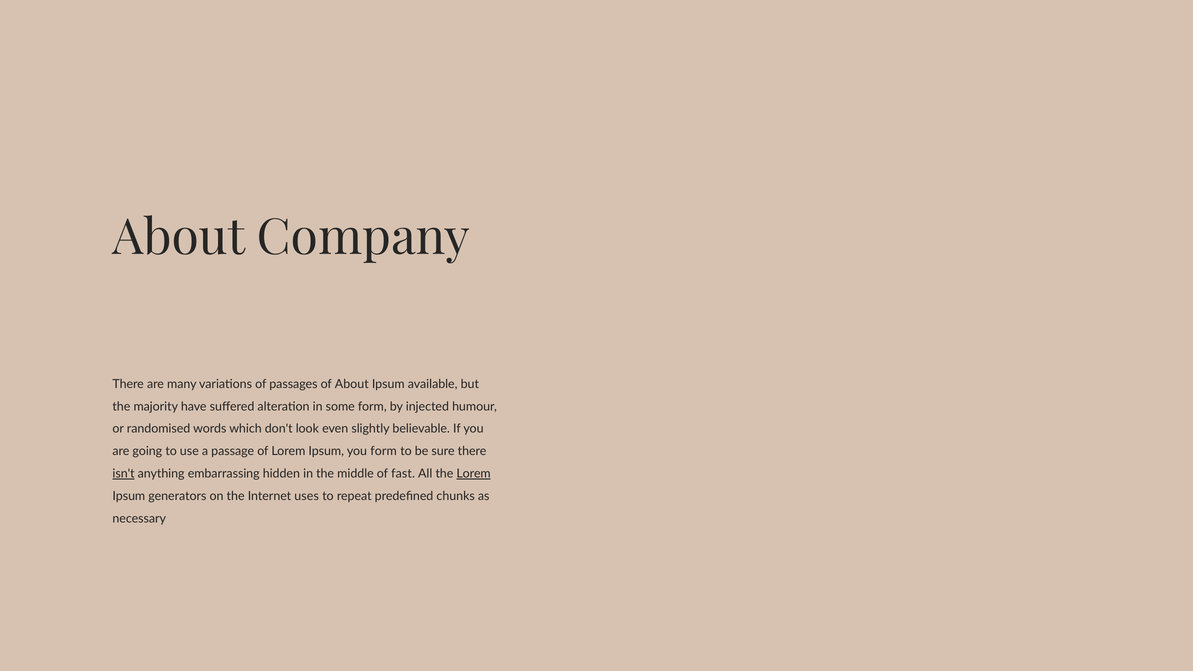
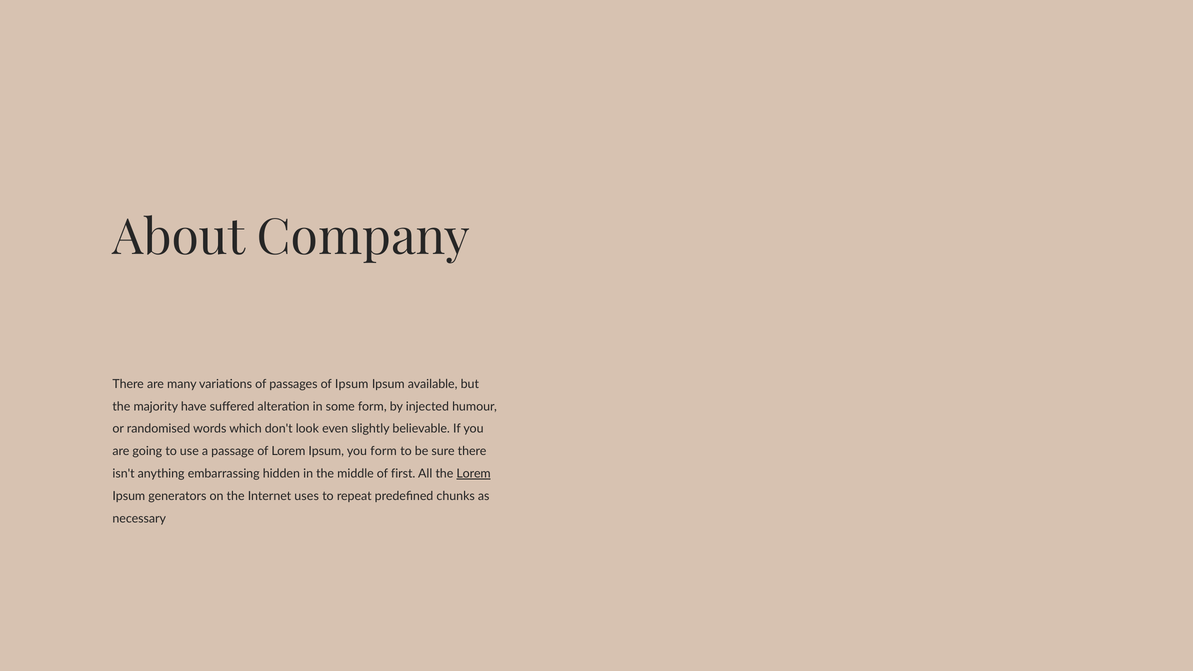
of About: About -> Ipsum (352, 384)
isn't underline: present -> none (124, 474)
fast: fast -> first (403, 474)
